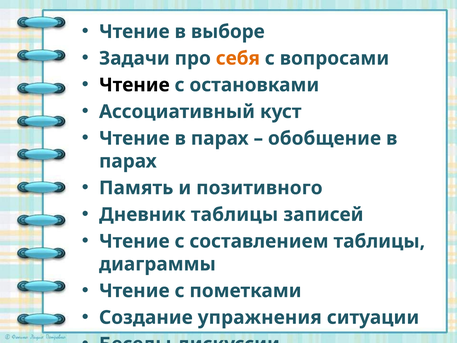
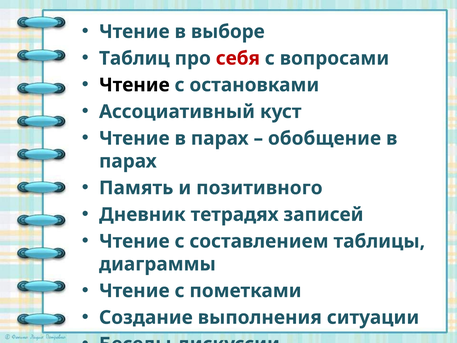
Задачи: Задачи -> Таблиц (134, 58)
себя colour: orange -> red (238, 58)
Дневник таблицы: таблицы -> тетрадях (235, 214)
упражнения: упражнения -> выполнения (260, 317)
